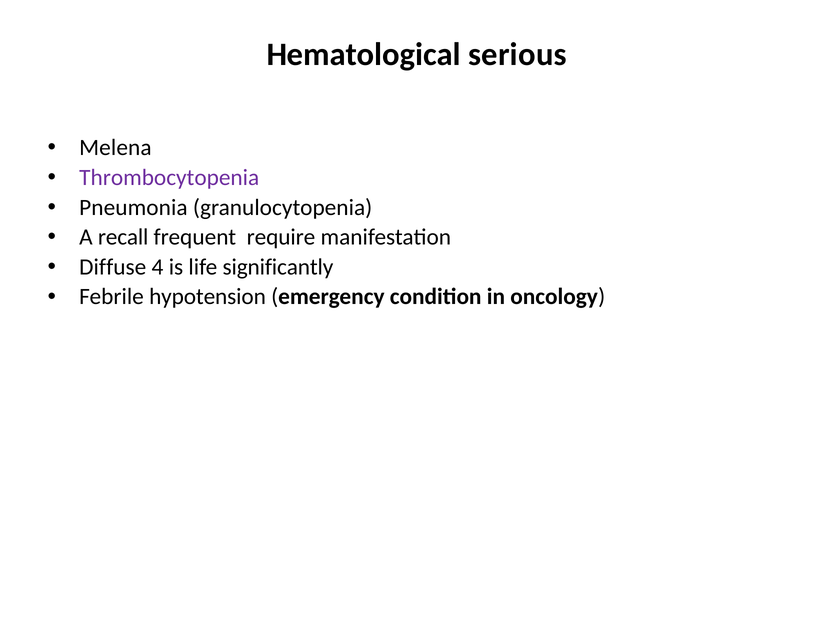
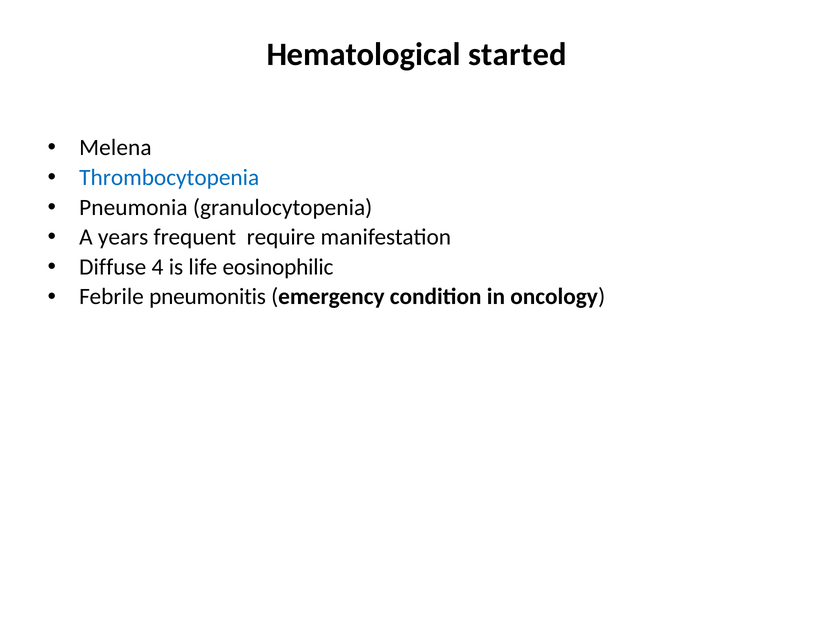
serious: serious -> started (517, 55)
Thrombocytopenia colour: purple -> blue (169, 178)
recall: recall -> years (123, 237)
significantly: significantly -> eosinophilic (278, 267)
hypotension: hypotension -> pneumonitis (208, 297)
